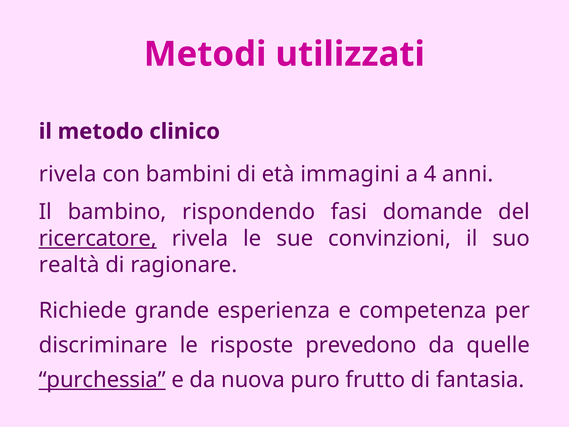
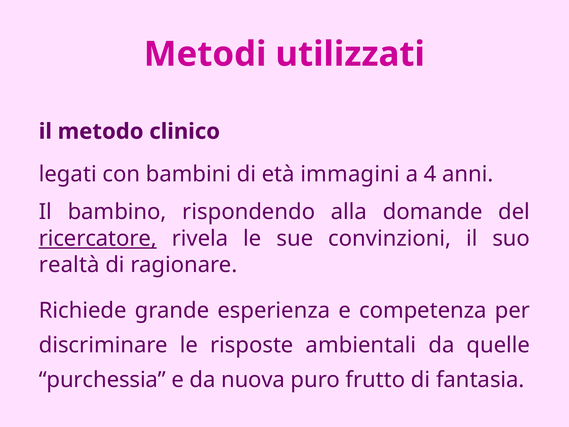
rivela: rivela -> legati (68, 174)
fasi: fasi -> alla (349, 212)
prevedono: prevedono -> ambientali (361, 345)
purchessia underline: present -> none (102, 379)
